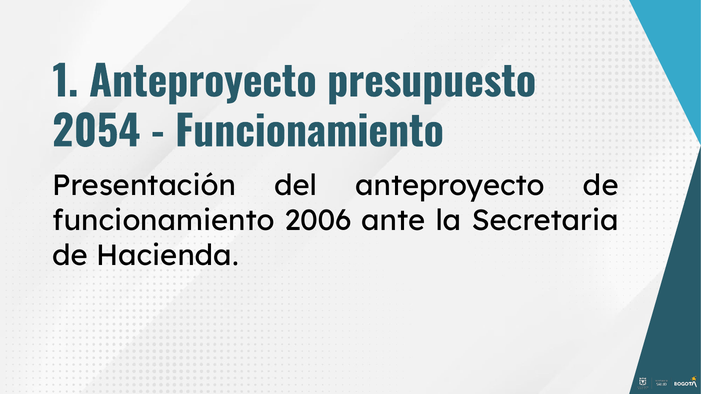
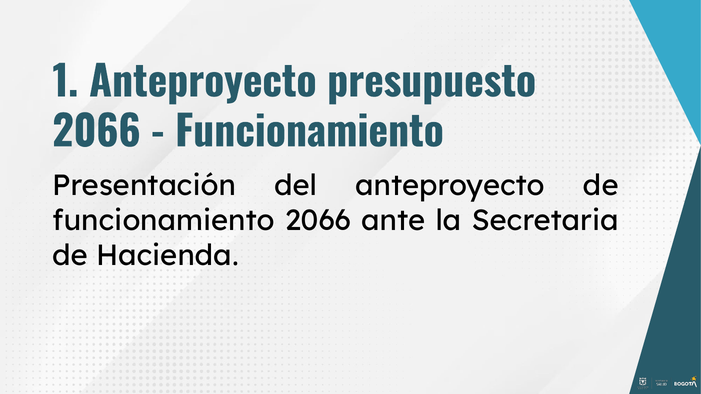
2054: 2054 -> 2066 (97, 133)
funcionamiento 2006: 2006 -> 2066 (318, 221)
